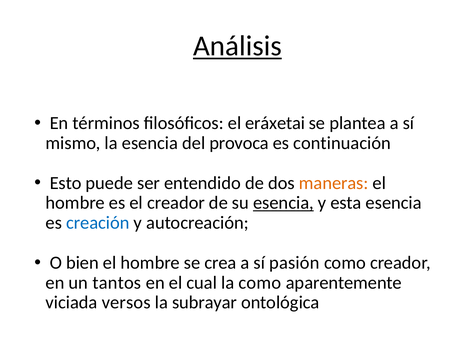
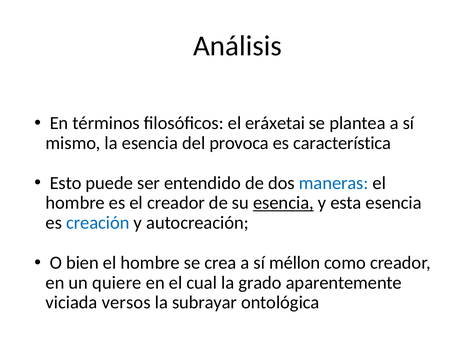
Análisis underline: present -> none (237, 46)
continuación: continuación -> característica (342, 143)
maneras colour: orange -> blue (334, 183)
pasión: pasión -> méllon (295, 263)
tantos: tantos -> quiere (117, 283)
la como: como -> grado (260, 283)
